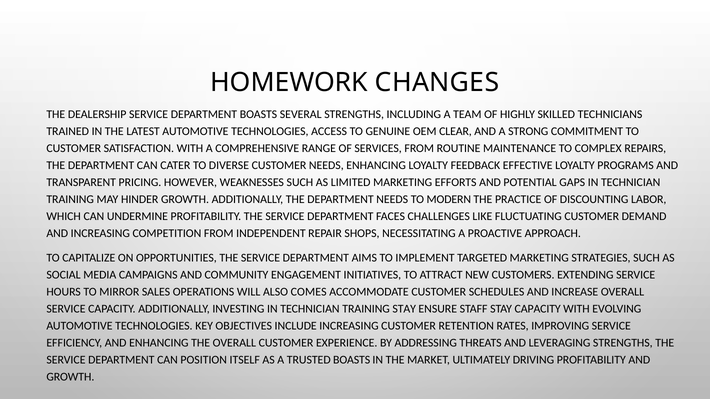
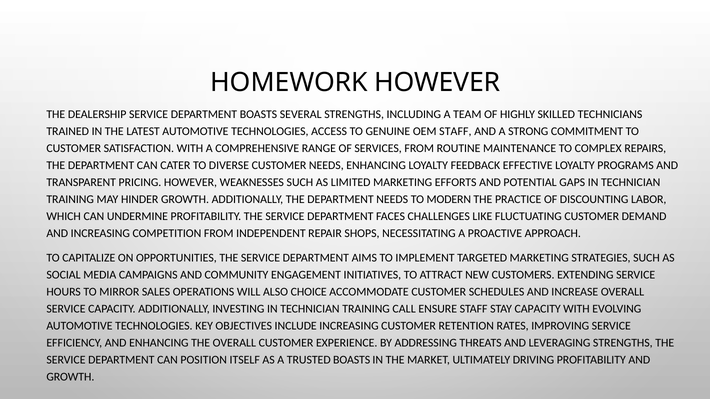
HOMEWORK CHANGES: CHANGES -> HOWEVER (437, 82)
OEM CLEAR: CLEAR -> STAFF (455, 131)
COMES: COMES -> CHOICE (309, 292)
TRAINING STAY: STAY -> CALL (404, 309)
